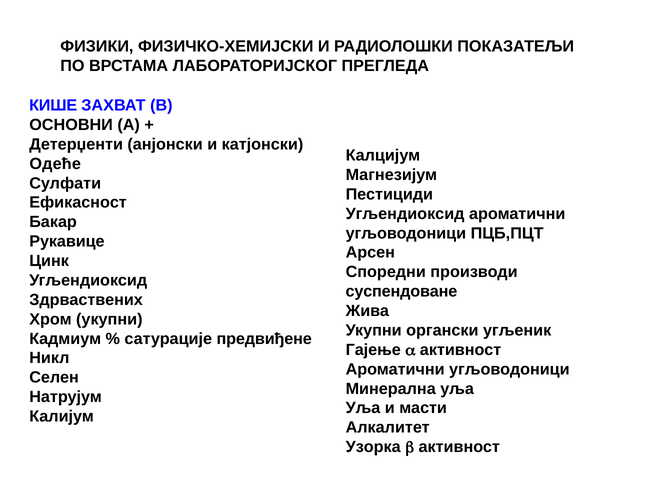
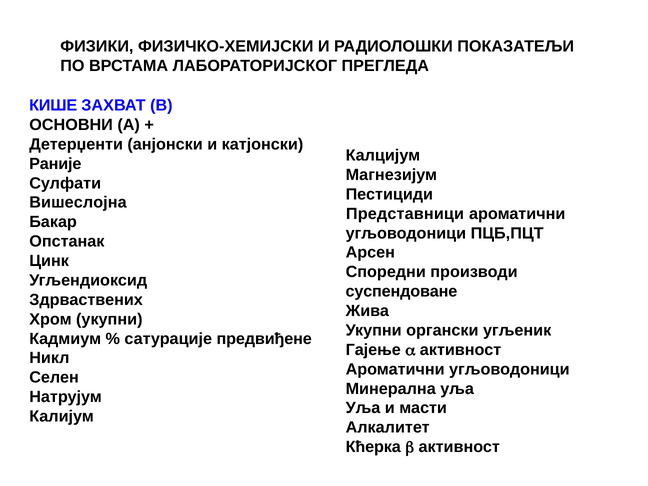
Одеће: Одеће -> Раније (55, 164)
Ефикасност: Ефикасност -> Вишеслојна (78, 203)
Угљендиоксид: Угљендиоксид -> Представници (405, 214)
Рукавице: Рукавице -> Опстанак (67, 241)
Узорка: Узорка -> Кћерка (373, 447)
